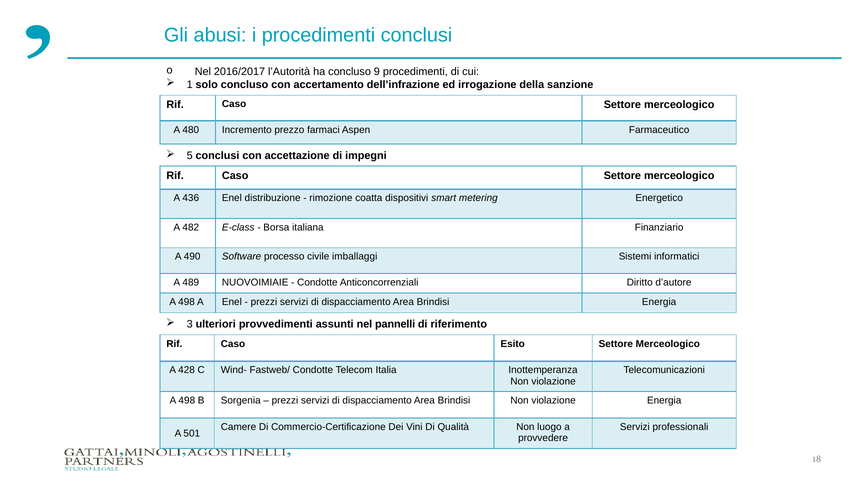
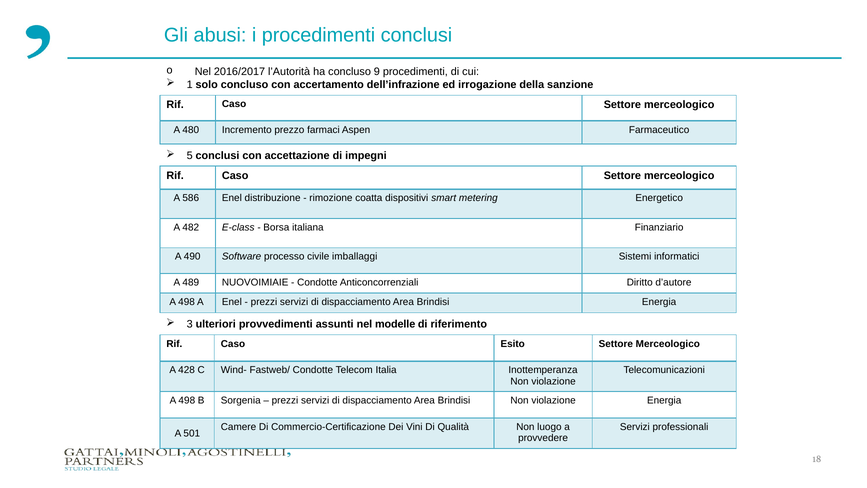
436: 436 -> 586 (191, 198)
pannelli: pannelli -> modelle (395, 324)
